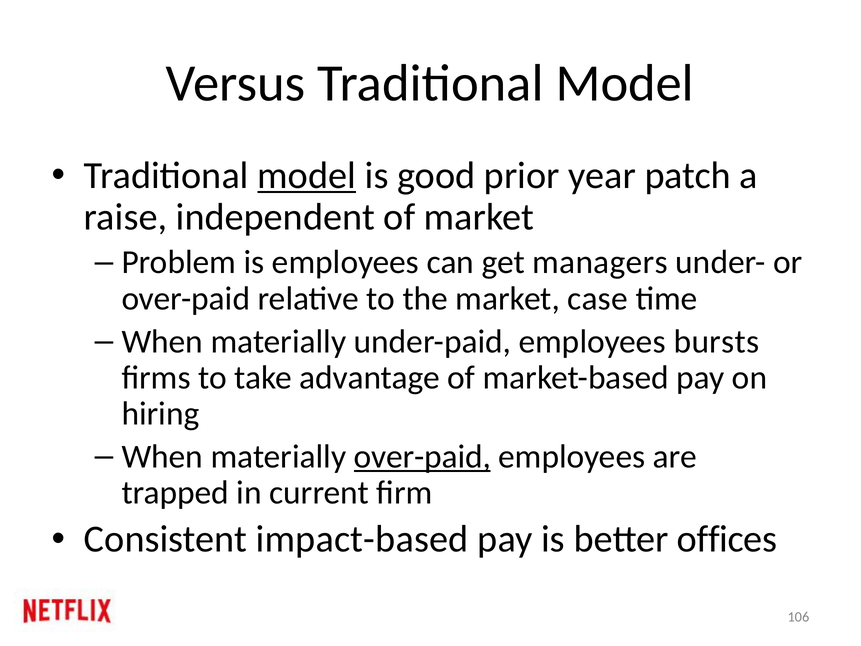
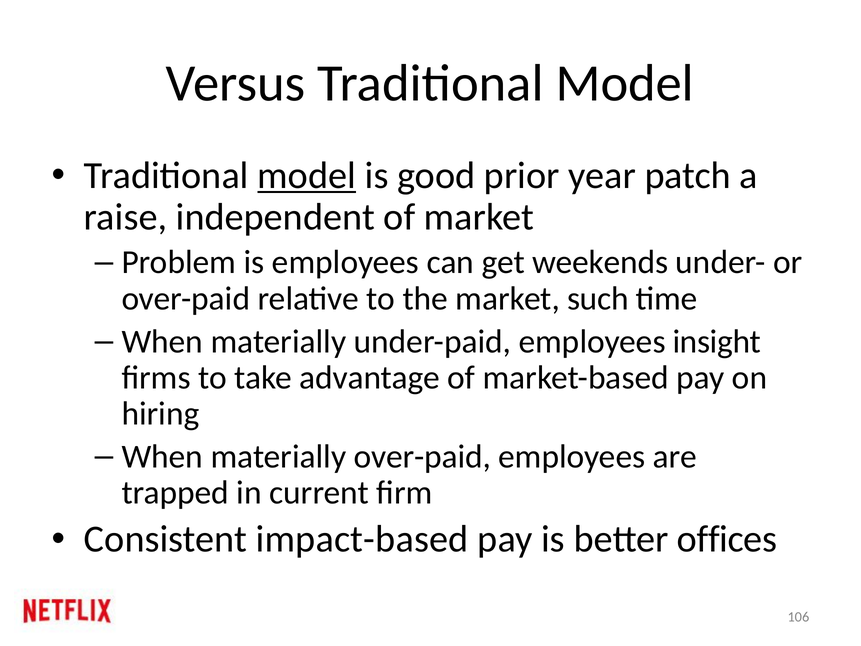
managers: managers -> weekends (600, 262)
case: case -> such (598, 298)
bursts: bursts -> insight (717, 341)
over-paid underline: present -> none (422, 457)
